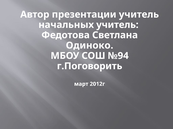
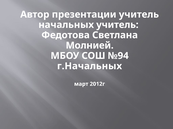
Одиноко: Одиноко -> Молнией (90, 46)
г.Поговорить: г.Поговорить -> г.Начальных (90, 66)
